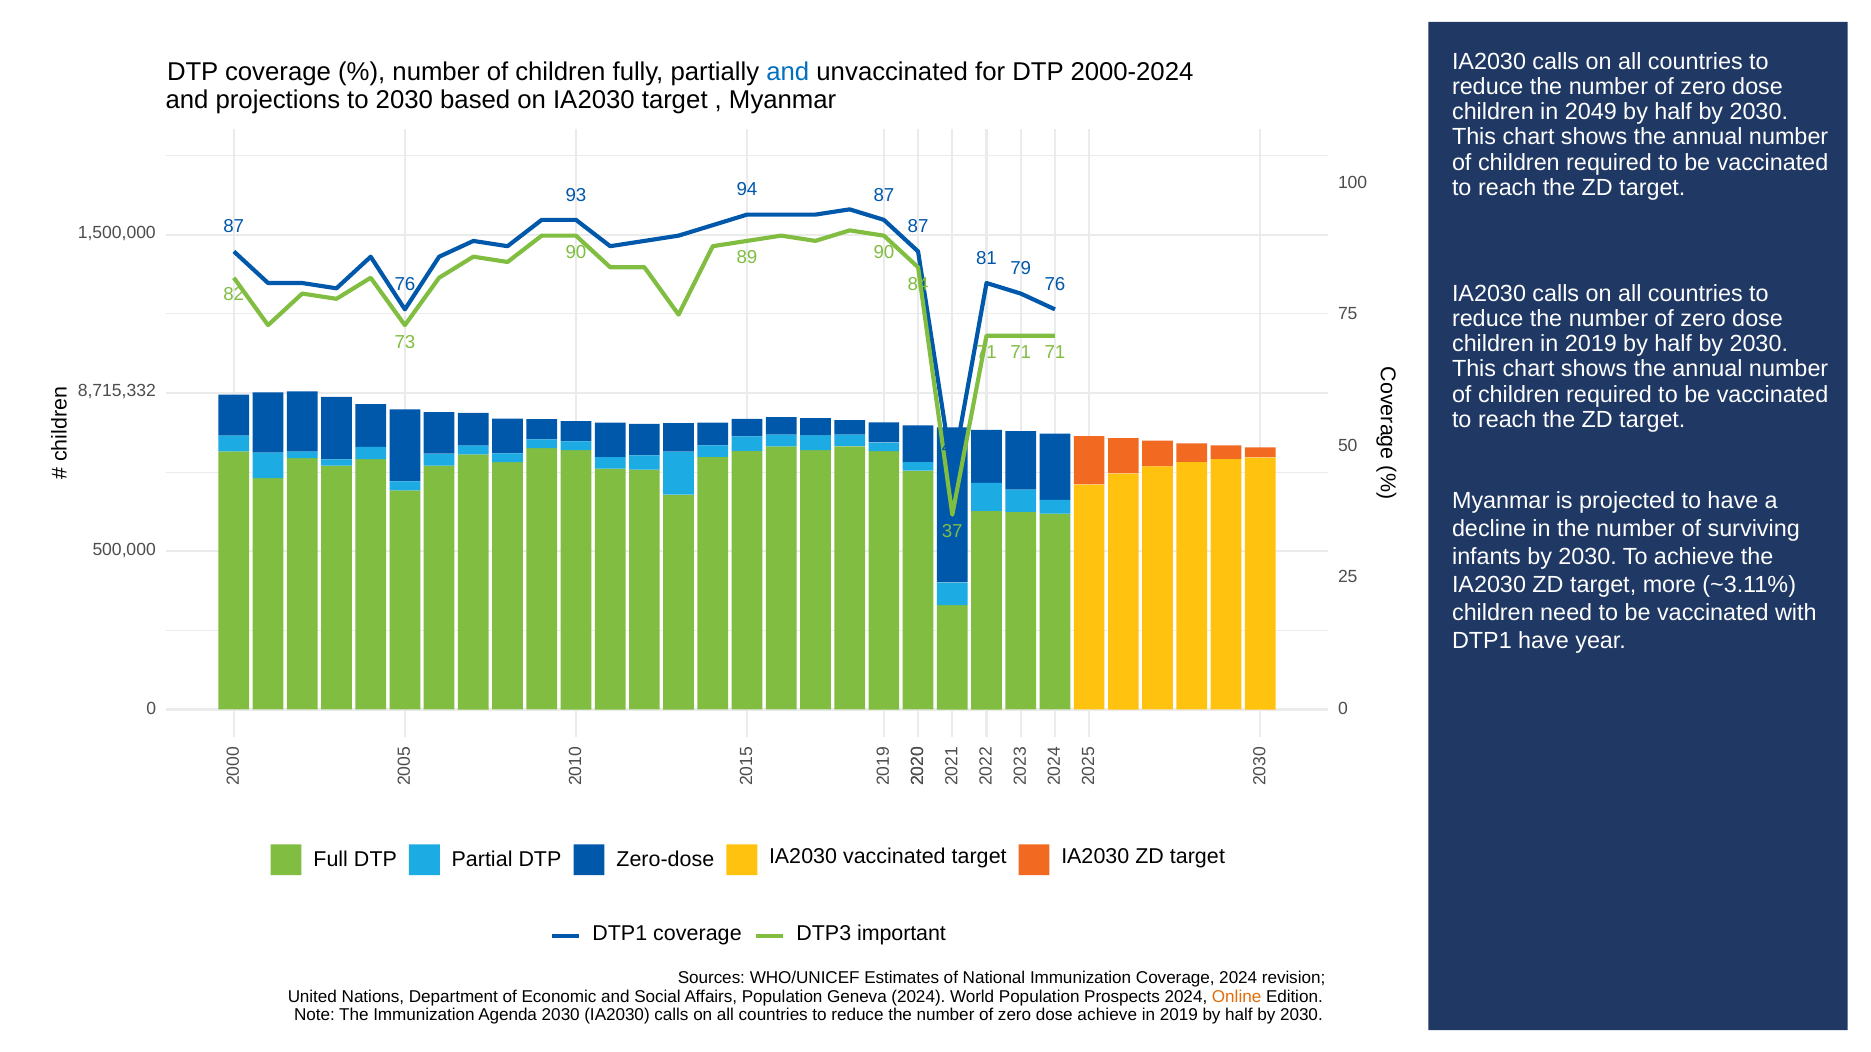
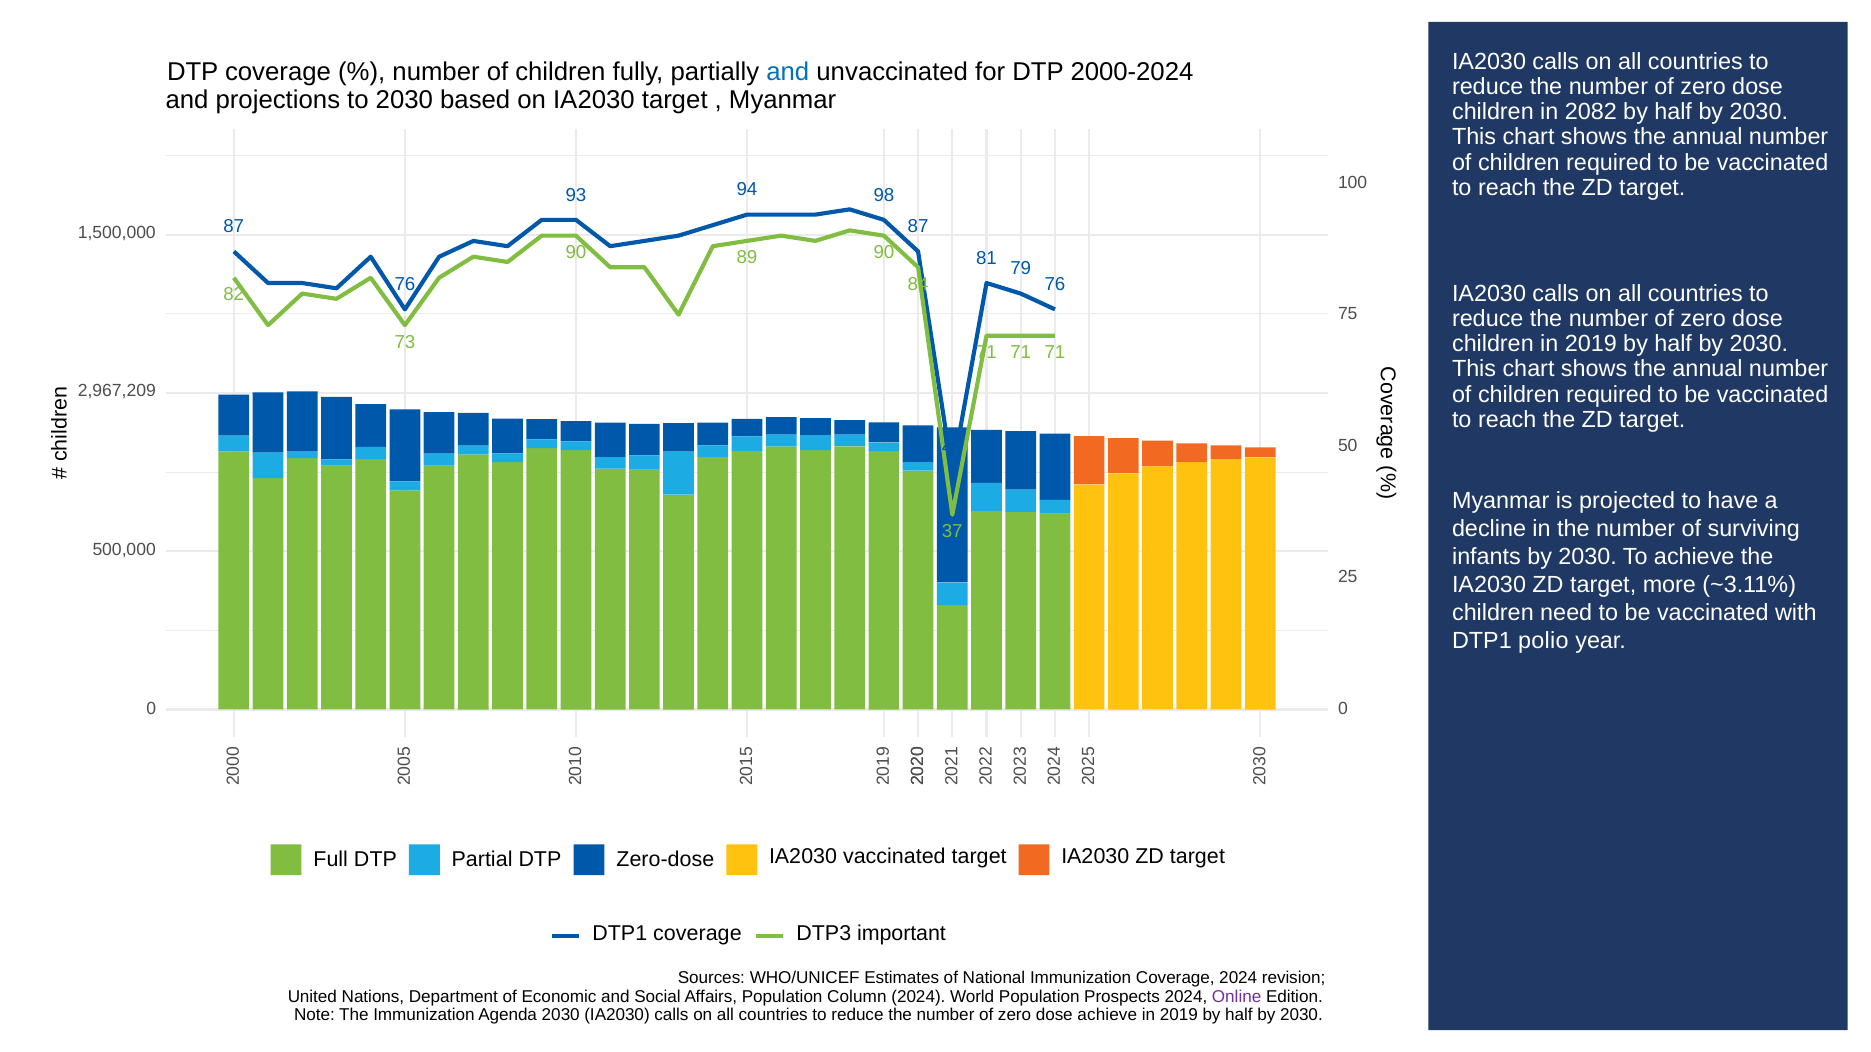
2049: 2049 -> 2082 (1591, 112)
94 87: 87 -> 98 (884, 195)
8,715,332: 8,715,332 -> 2,967,209 (117, 391)
DTP1 have: have -> polio (1543, 641)
Geneva: Geneva -> Column (857, 997)
Online colour: orange -> purple (1237, 997)
